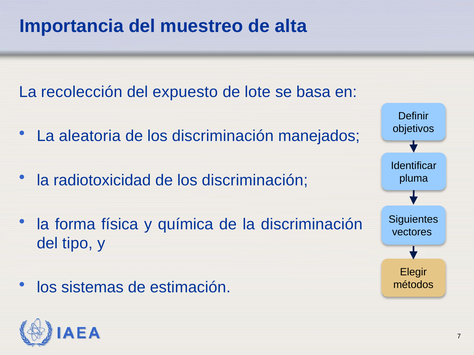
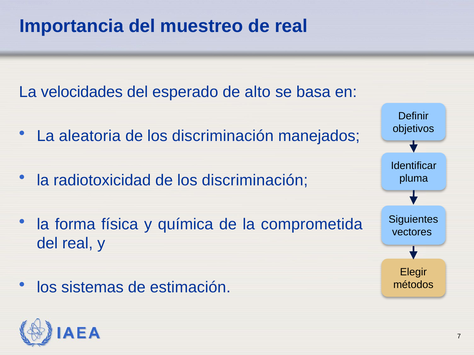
de alta: alta -> real (291, 26)
recolección: recolección -> velocidades (82, 92)
expuesto: expuesto -> esperado (185, 92)
lote: lote -> alto (258, 92)
la discriminación: discriminación -> comprometida (312, 225)
del tipo: tipo -> real (78, 244)
